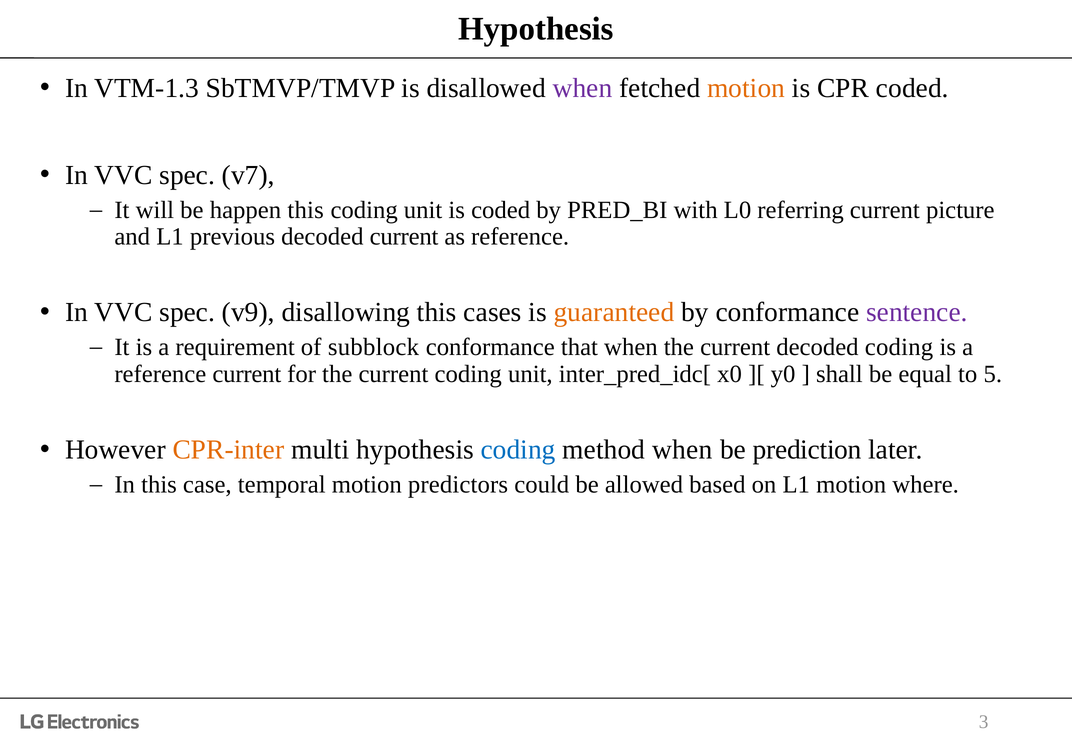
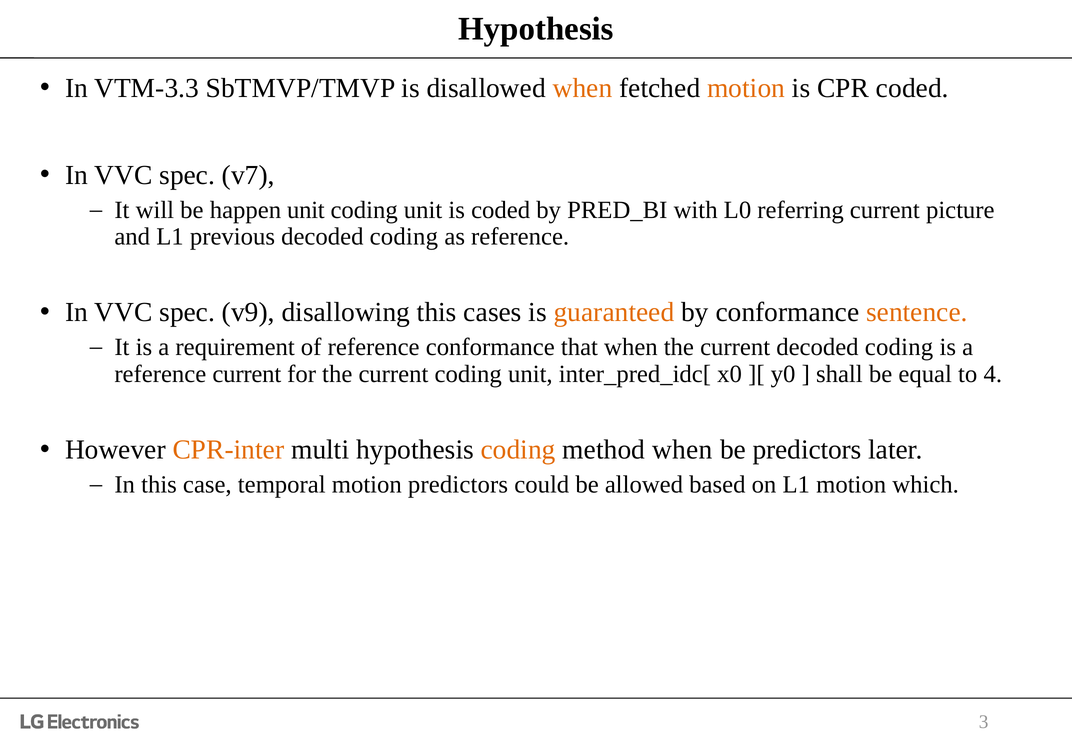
VTM-1.3: VTM-1.3 -> VTM-3.3 (147, 88)
when colour: purple -> orange (582, 88)
happen this: this -> unit (306, 210)
previous decoded current: current -> coding (404, 237)
sentence colour: purple -> orange (917, 312)
of subblock: subblock -> reference (374, 347)
5: 5 -> 4 (993, 374)
coding colour: blue -> orange (518, 450)
be prediction: prediction -> predictors (807, 450)
where: where -> which (926, 485)
